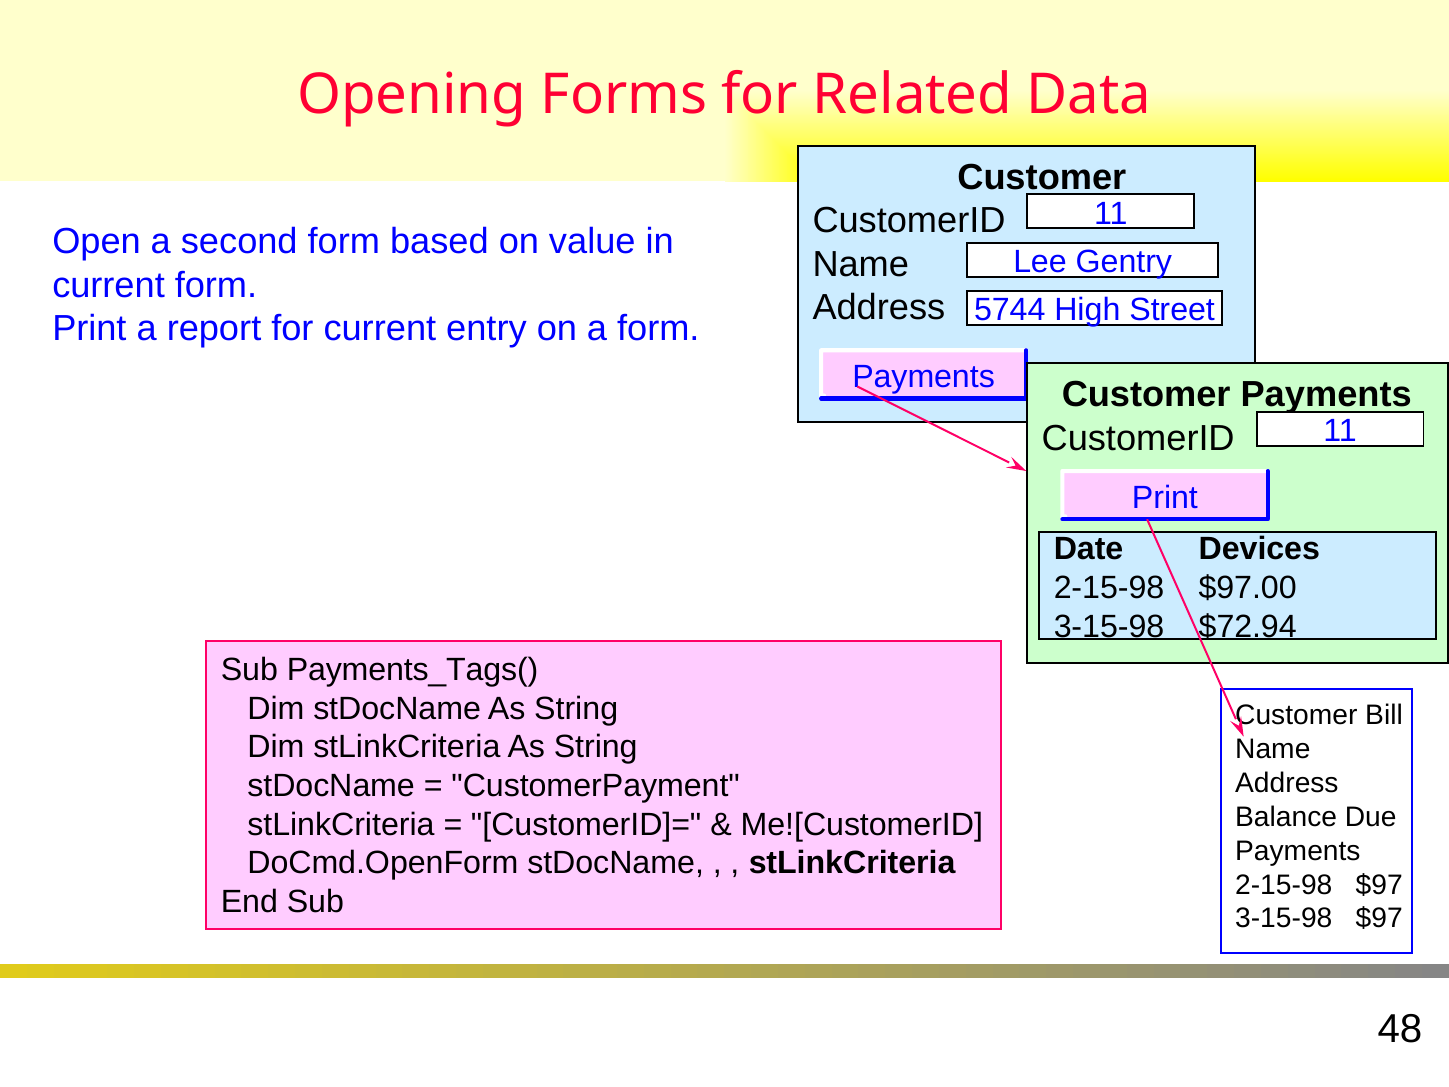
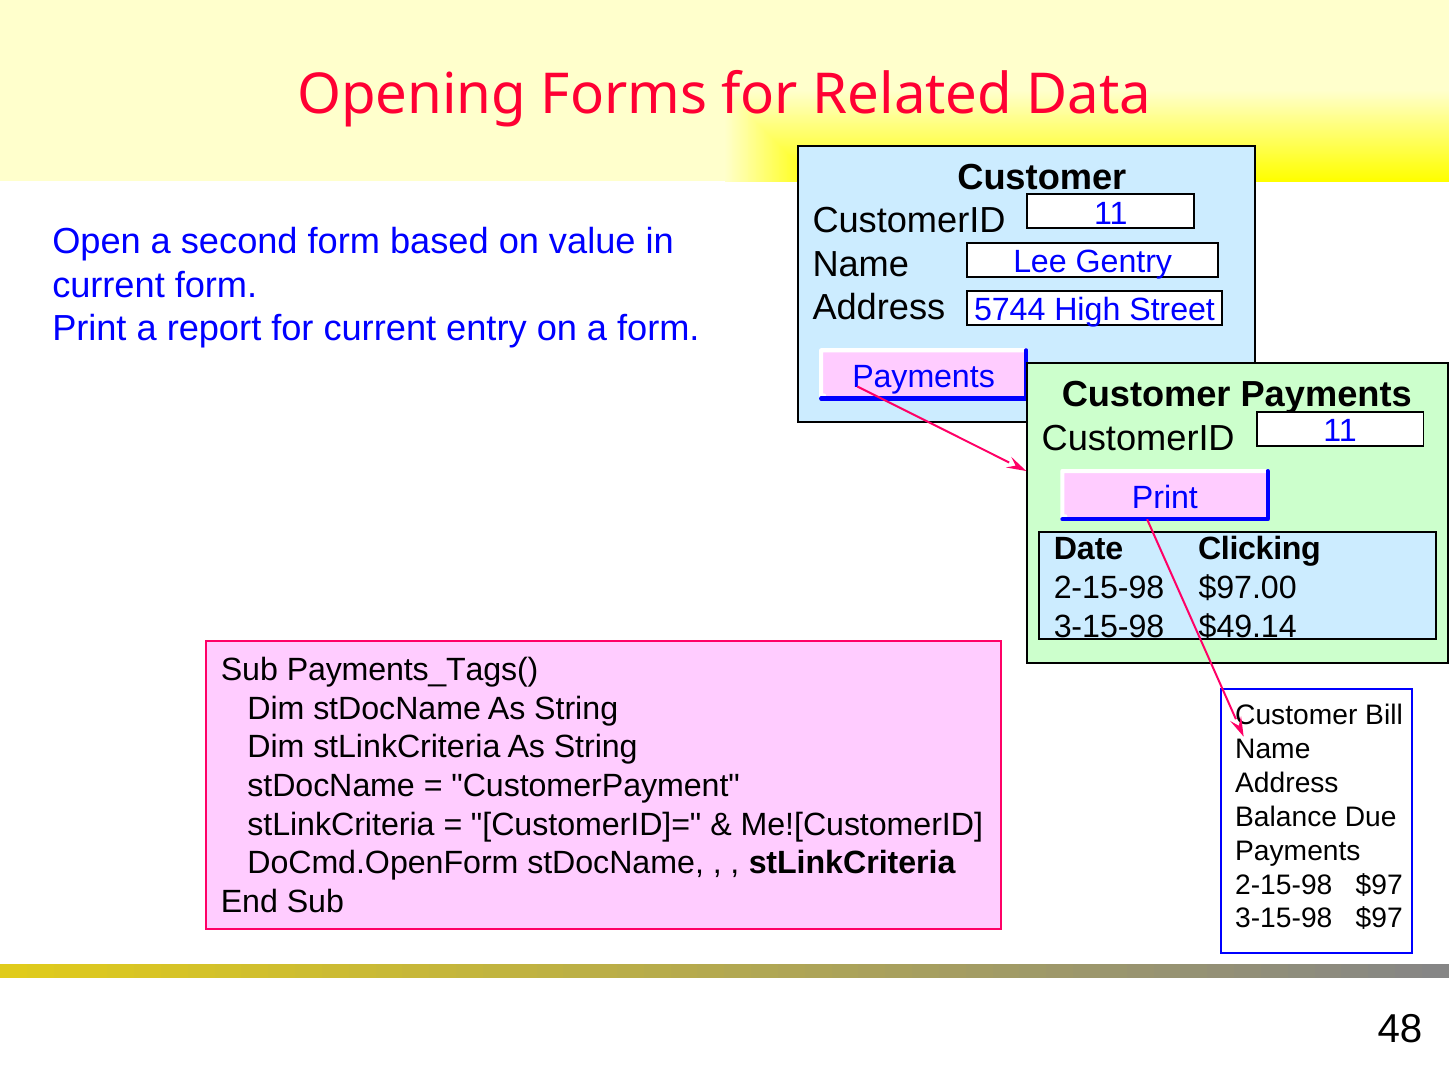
Devices: Devices -> Clicking (1259, 549)
$72.94: $72.94 -> $49.14 (1248, 626)
